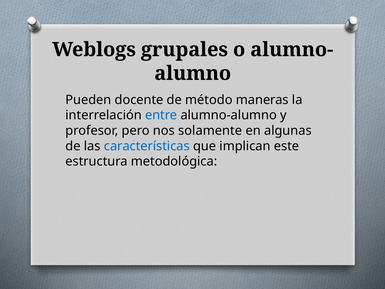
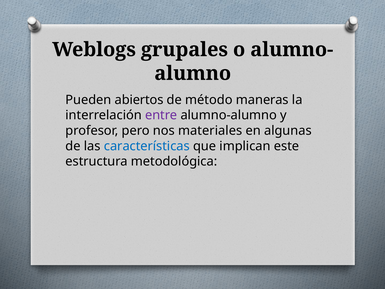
docente: docente -> abiertos (139, 100)
entre colour: blue -> purple (161, 115)
solamente: solamente -> materiales (210, 131)
